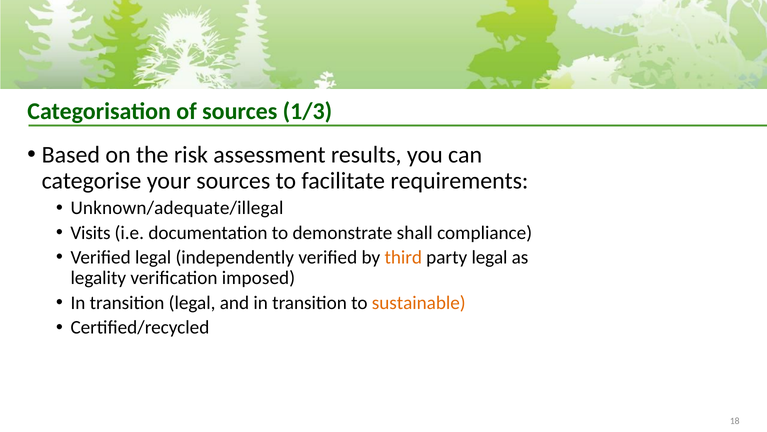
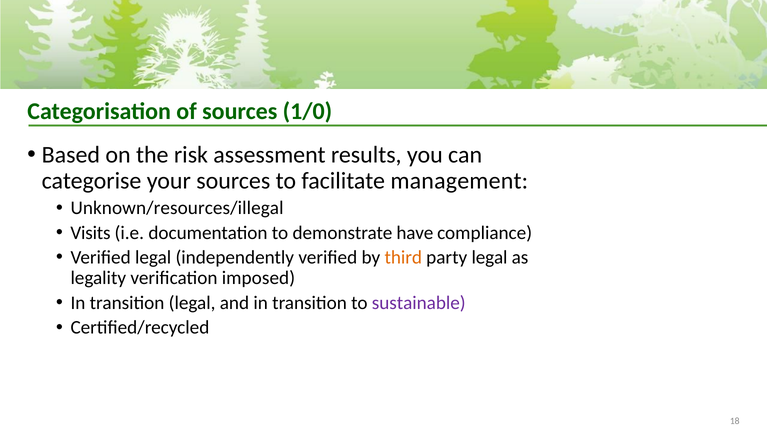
1/3: 1/3 -> 1/0 (307, 111)
requirements: requirements -> management (459, 180)
Unknown/adequate/illegal: Unknown/adequate/illegal -> Unknown/resources/illegal (177, 208)
shall: shall -> have (415, 232)
sustainable colour: orange -> purple (419, 302)
